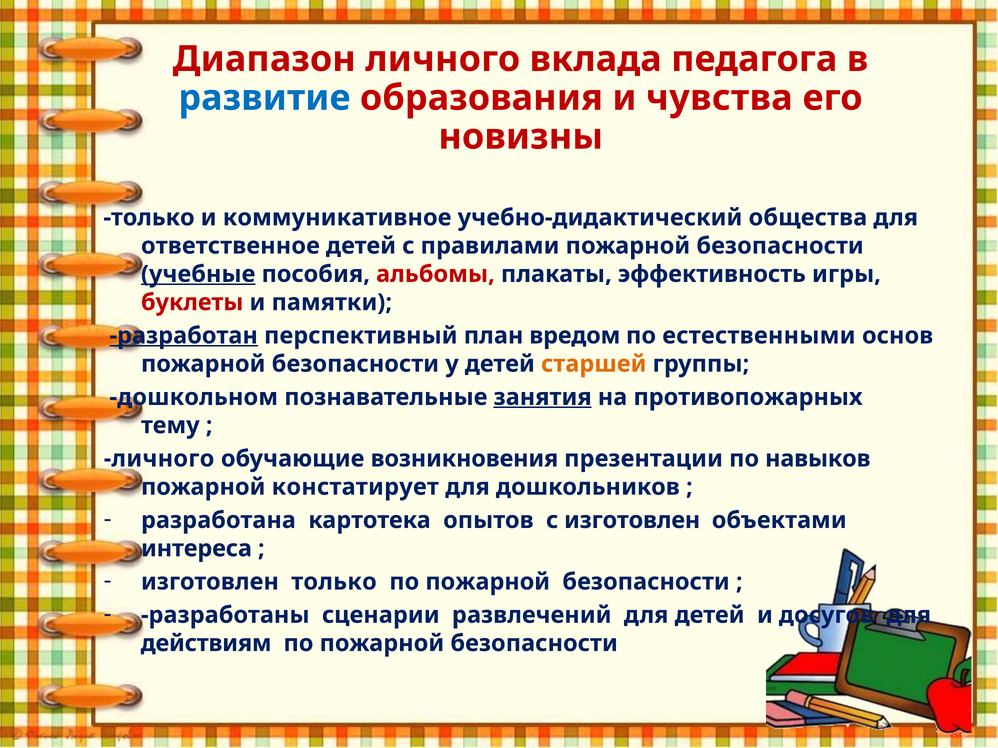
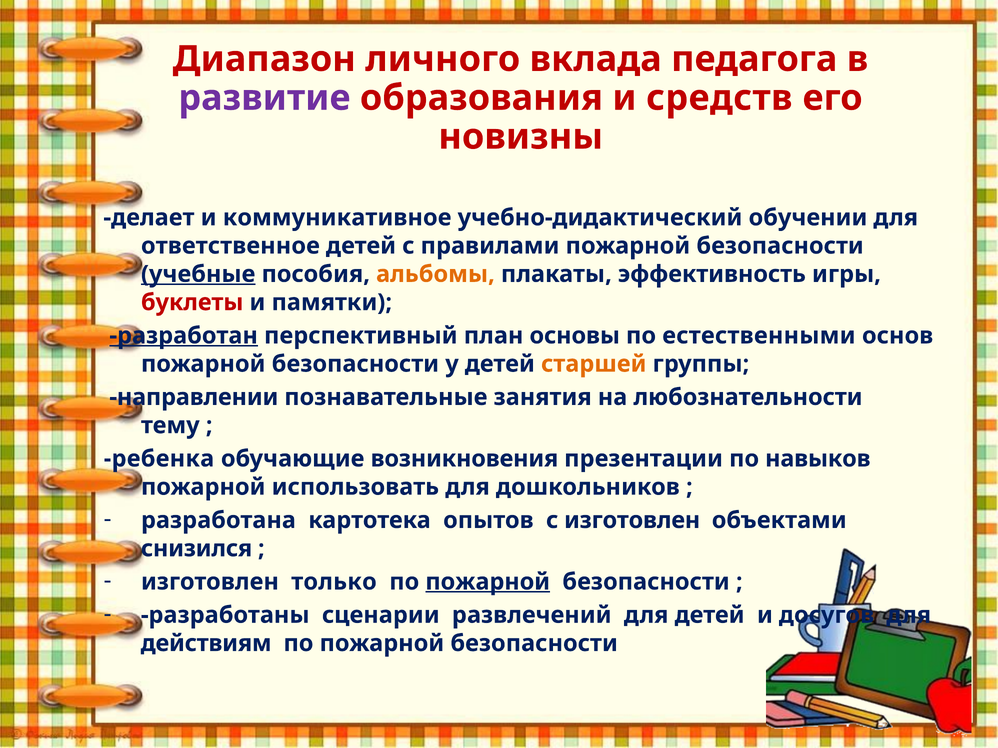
развитие colour: blue -> purple (264, 98)
чувства: чувства -> средств (719, 98)
только: только -> делает (149, 218)
общества: общества -> обучении (808, 218)
альбомы colour: red -> orange (435, 274)
вредом: вредом -> основы (575, 336)
дошкольном: дошкольном -> направлении (194, 397)
занятия underline: present -> none (543, 397)
противопожарных: противопожарных -> любознательности (748, 397)
личного: личного -> ребенка (159, 459)
констатирует: констатирует -> использовать (355, 487)
интереса: интереса -> снизился (196, 549)
пожарной underline: none -> present (488, 582)
